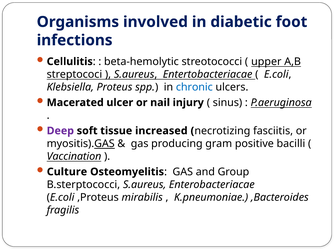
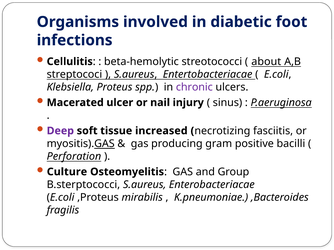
upper: upper -> about (266, 62)
chronic colour: blue -> purple (194, 87)
Vaccination: Vaccination -> Perforation (74, 157)
